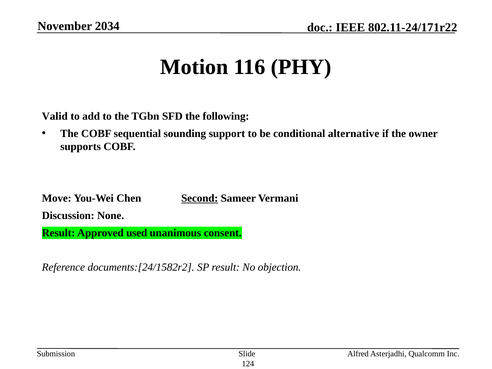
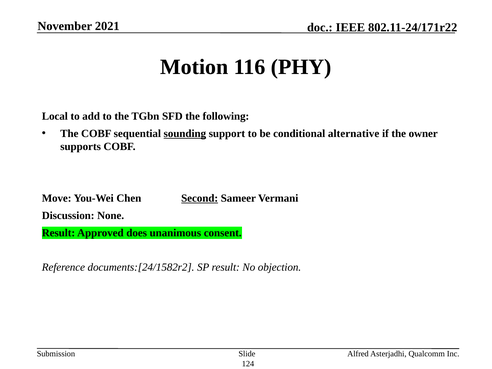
2034: 2034 -> 2021 (107, 26)
Valid: Valid -> Local (55, 116)
sounding underline: none -> present (185, 134)
used: used -> does (137, 233)
